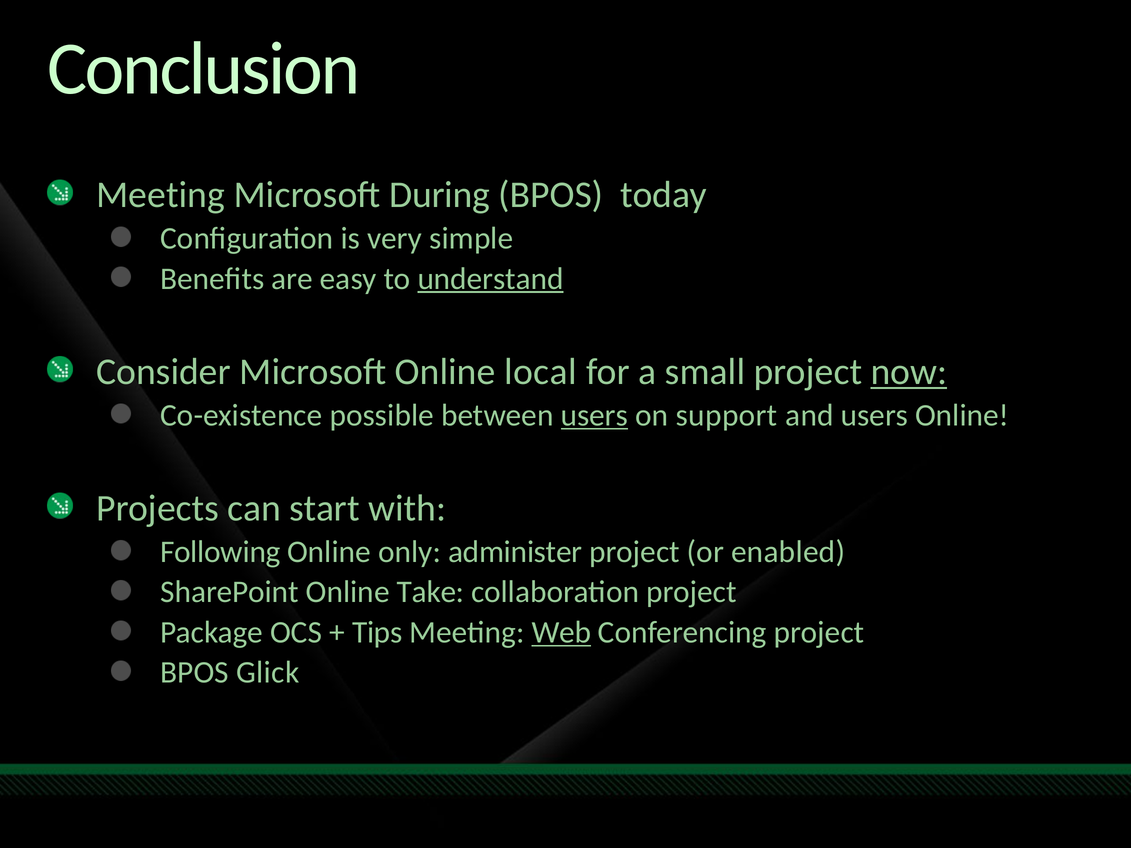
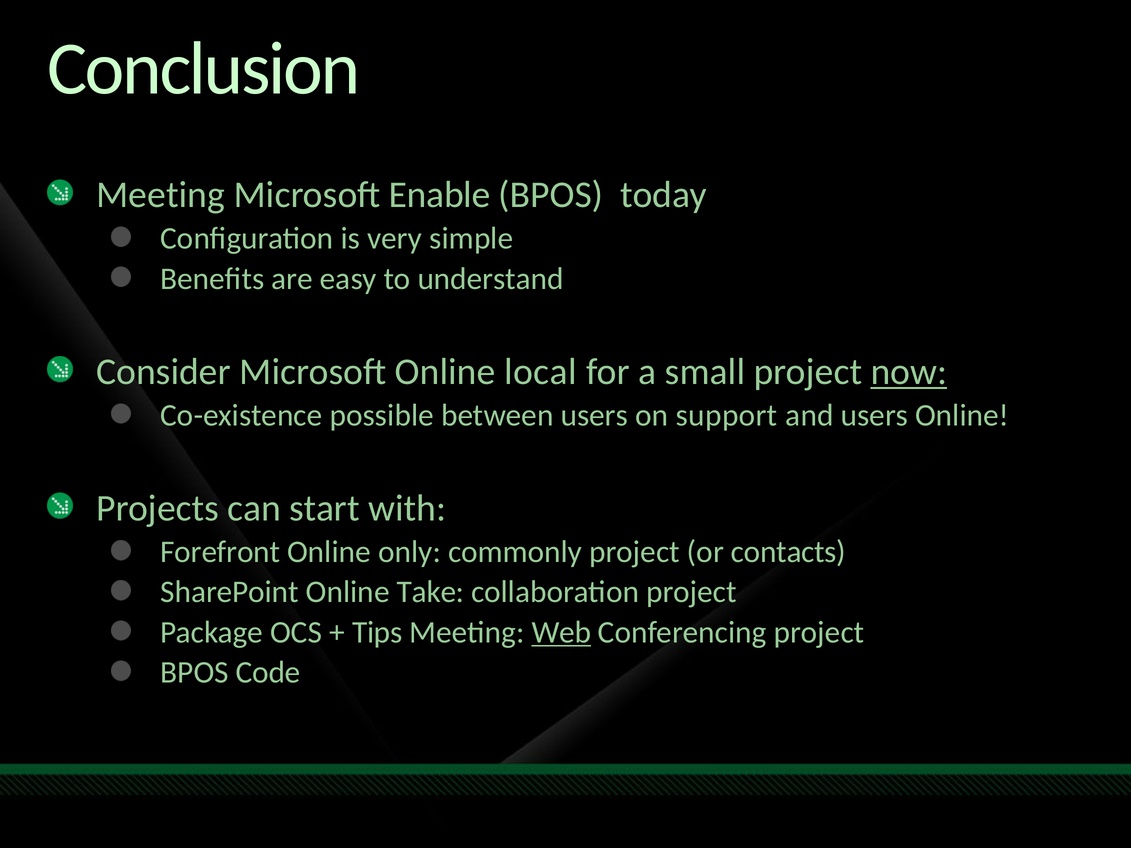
During: During -> Enable (440, 195)
understand underline: present -> none (491, 279)
users underline: present -> none (594, 415)
Following: Following -> Forefront (220, 552)
administer: administer -> commonly (515, 552)
enabled: enabled -> contacts (788, 552)
Glick: Glick -> Code (268, 673)
